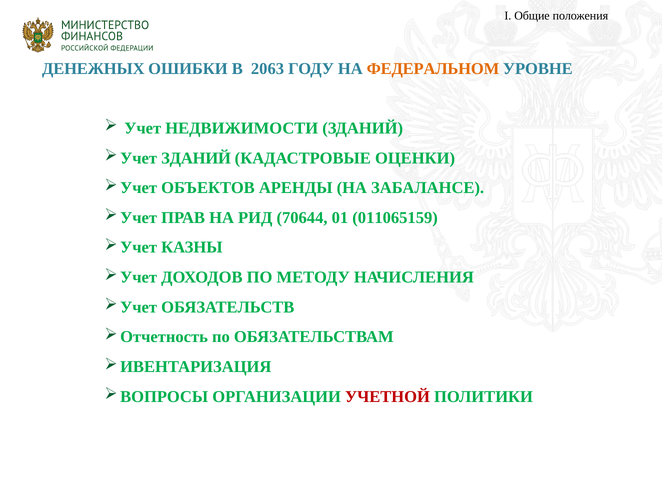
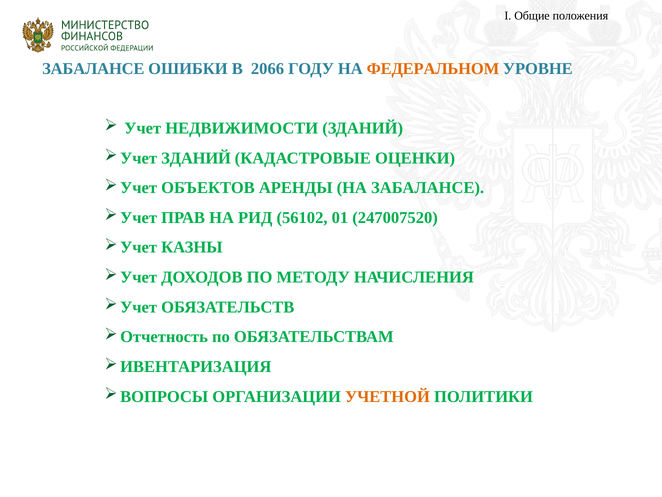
ДЕНЕЖНЫХ: ДЕНЕЖНЫХ -> ЗАБАЛАНСЕ (93, 69)
2063: 2063 -> 2066 (268, 69)
70644: 70644 -> 56102 (302, 217)
011065159: 011065159 -> 247007520 (395, 217)
УЧЕТНОЙ colour: red -> orange (387, 396)
